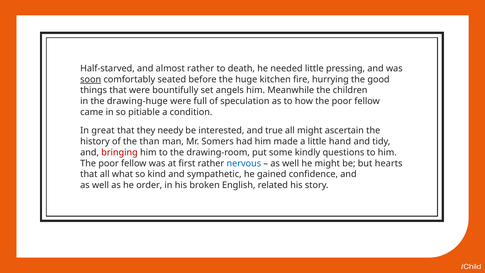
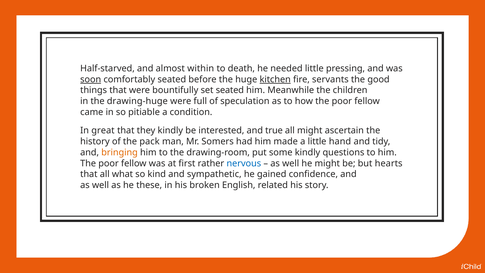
almost rather: rather -> within (201, 68)
kitchen underline: none -> present (275, 79)
hurrying: hurrying -> servants (330, 79)
set angels: angels -> seated (230, 90)
they needy: needy -> kindly (170, 131)
than: than -> pack (150, 141)
bringing colour: red -> orange (120, 152)
order: order -> these (149, 185)
